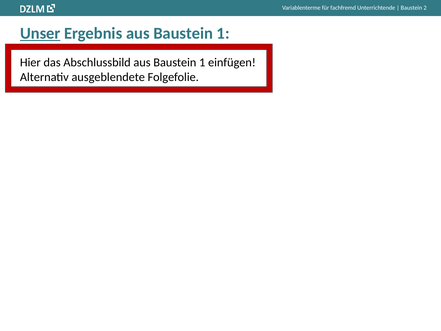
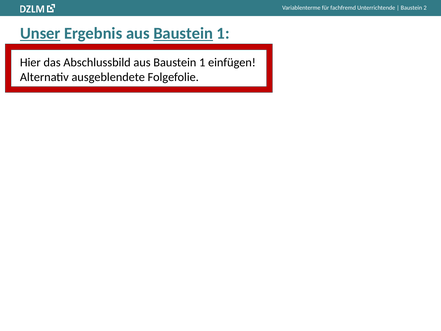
Baustein underline: none -> present (183, 33)
